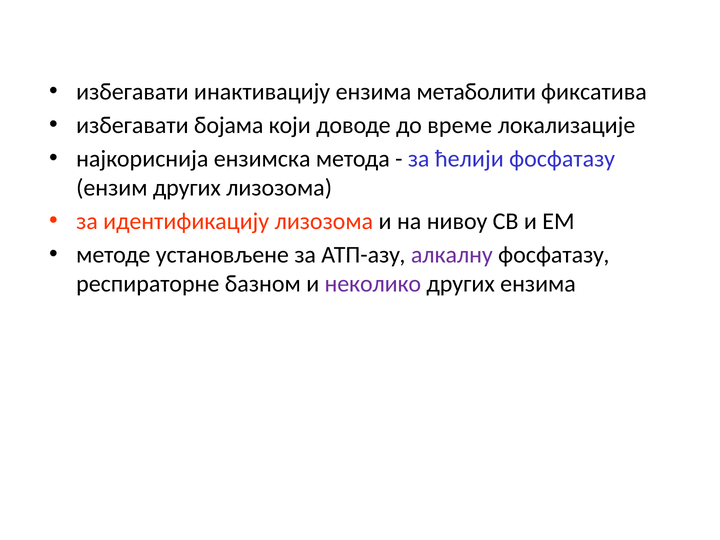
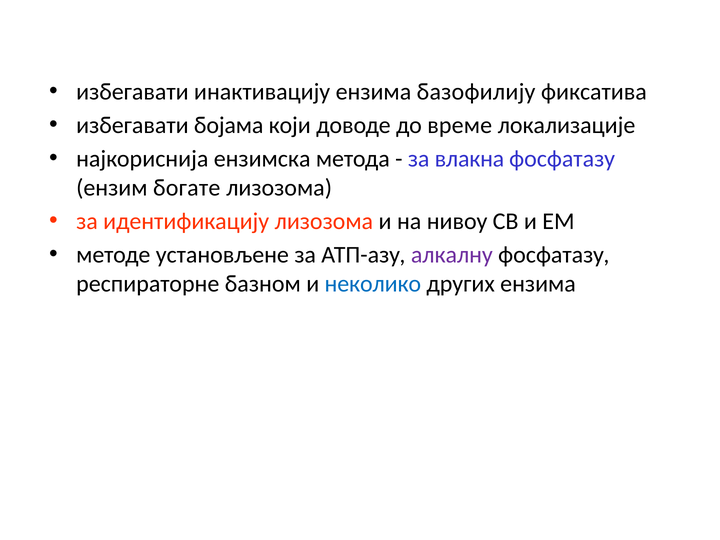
метаболити: метаболити -> базофилију (476, 92)
ћелији: ћелији -> влакна (469, 159)
ензим других: других -> богате (187, 188)
неколико colour: purple -> blue (373, 284)
